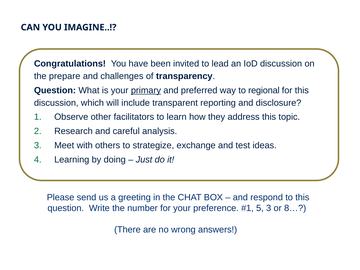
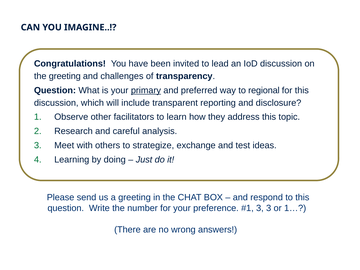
the prepare: prepare -> greeting (65, 76)
5: 5 -> 3 (260, 208)
8…: 8… -> 1… (295, 208)
